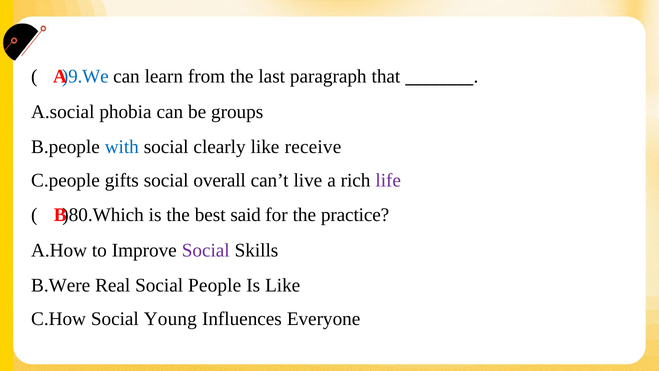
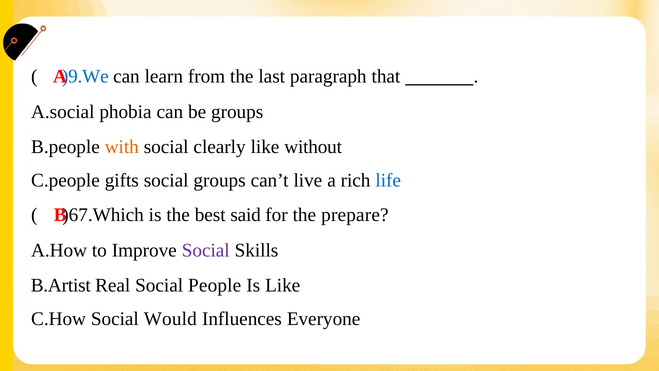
with colour: blue -> orange (122, 147)
receive: receive -> without (313, 147)
social overall: overall -> groups (220, 180)
life colour: purple -> blue (388, 180)
)80.Which: )80.Which -> )67.Which (103, 215)
practice: practice -> prepare (355, 215)
B.Were: B.Were -> B.Artist (61, 285)
Young: Young -> Would (170, 319)
